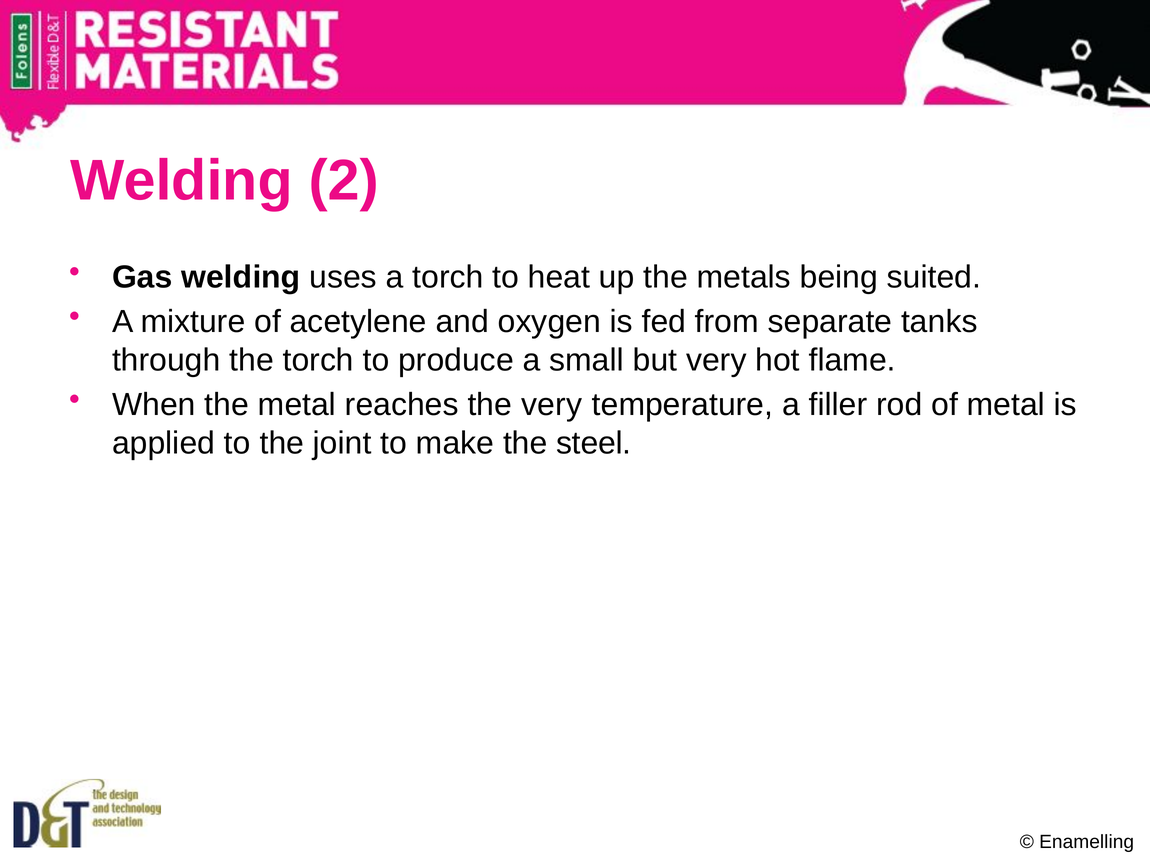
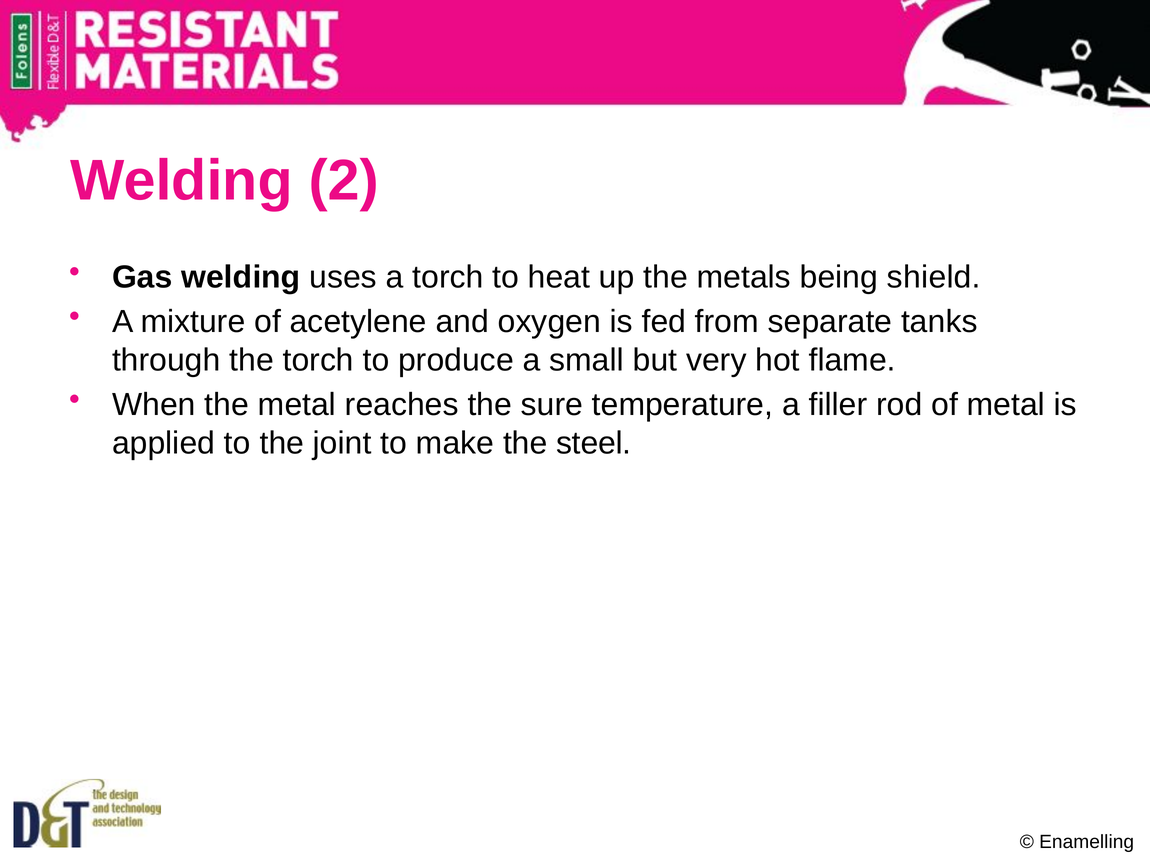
suited: suited -> shield (934, 277)
the very: very -> sure (552, 405)
